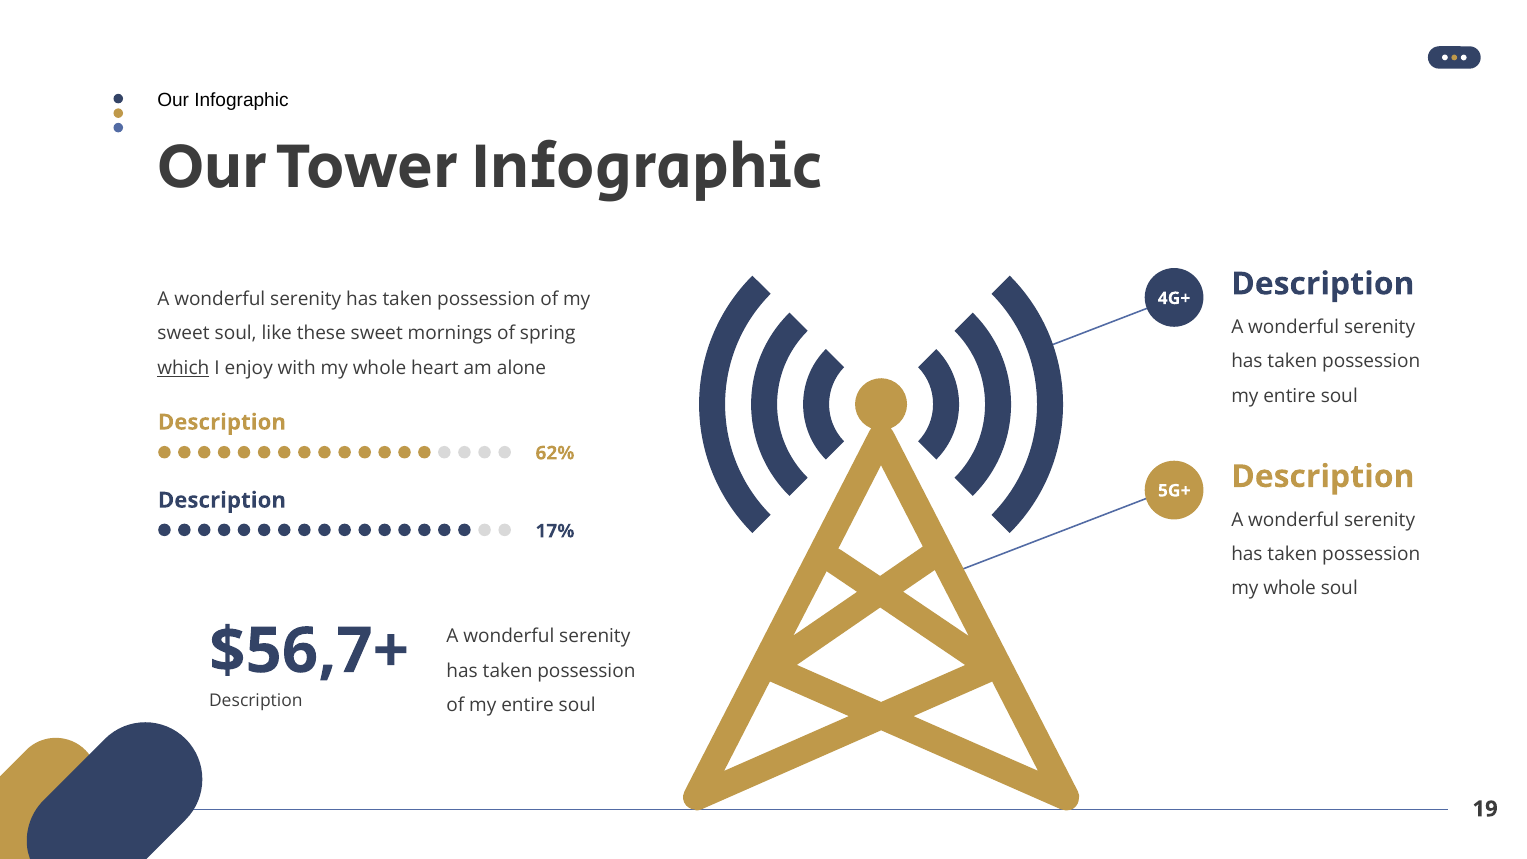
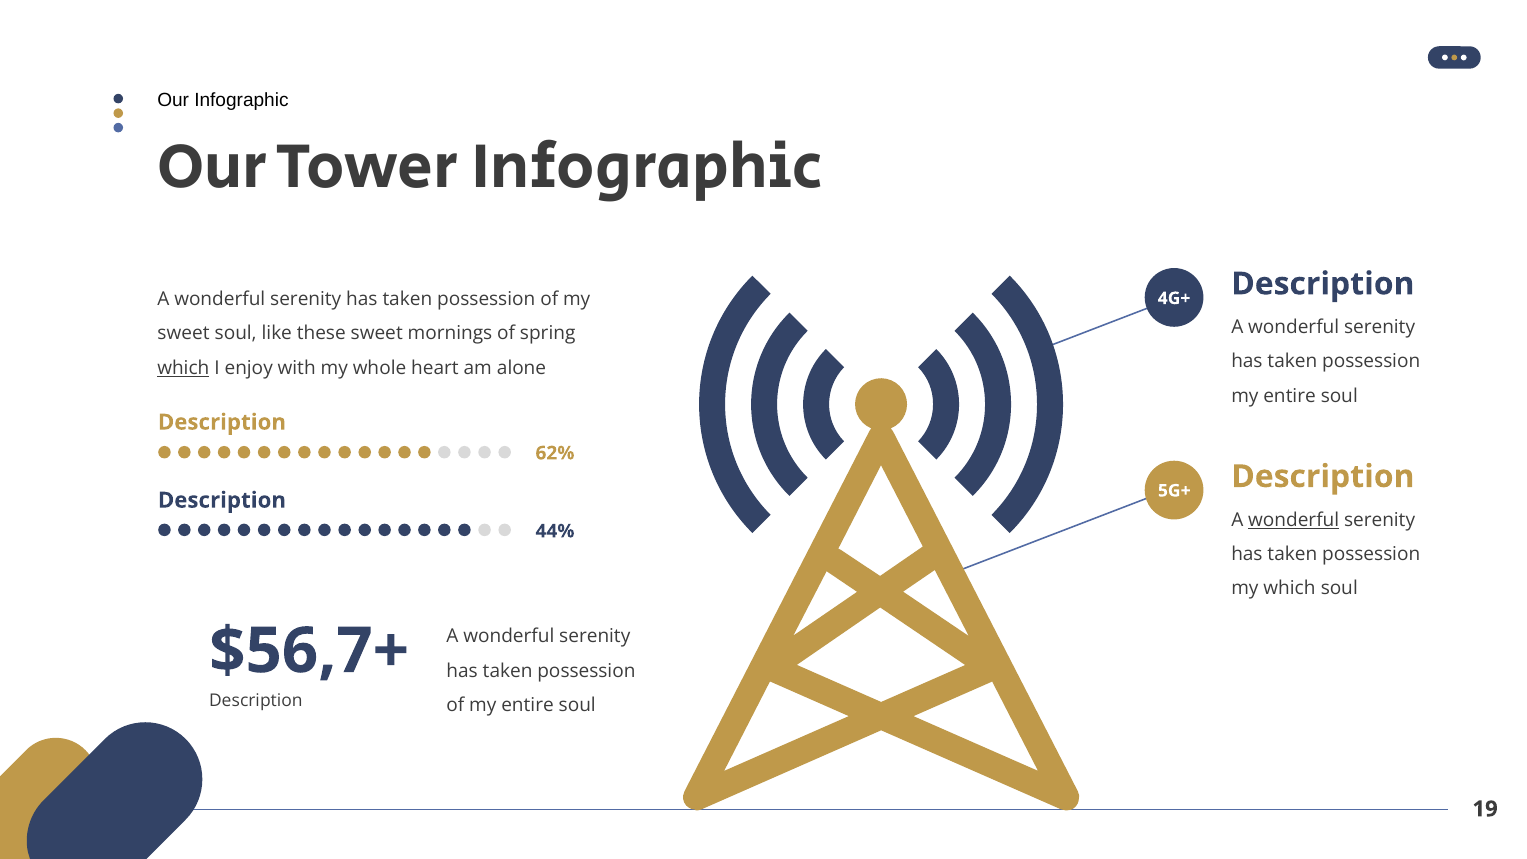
wonderful underline: none -> present (1294, 520)
17%: 17% -> 44% (555, 531)
whole: whole -> which (1289, 589)
